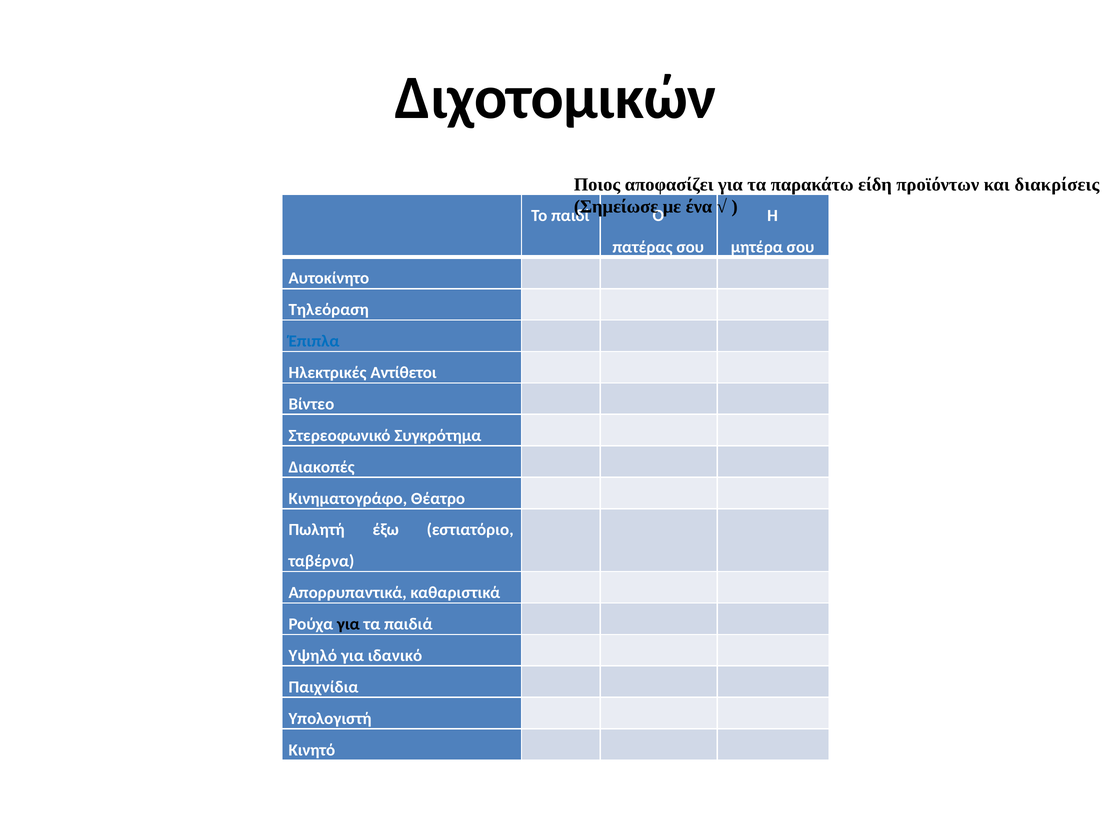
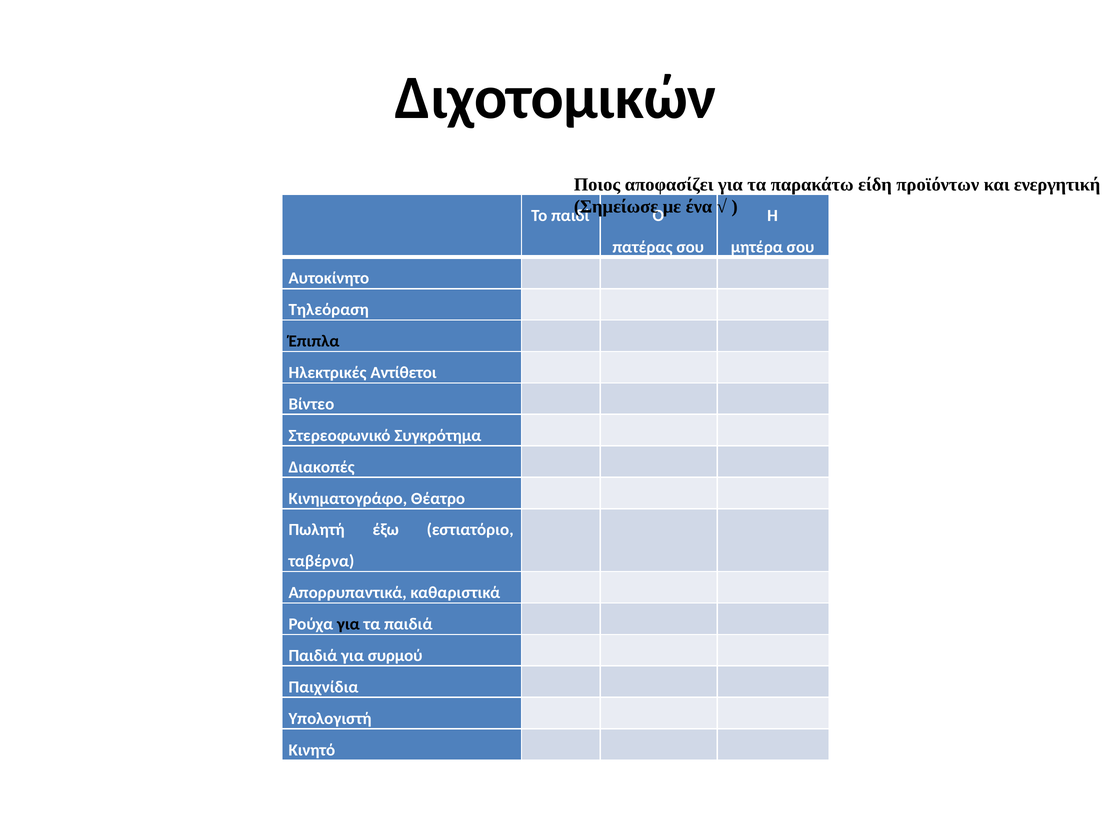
διακρίσεις: διακρίσεις -> ενεργητική (1057, 185)
Έπιπλα colour: blue -> black (314, 341)
Υψηλό: Υψηλό -> Παιδιά (313, 656)
ιδανικό: ιδανικό -> συρμού (395, 656)
